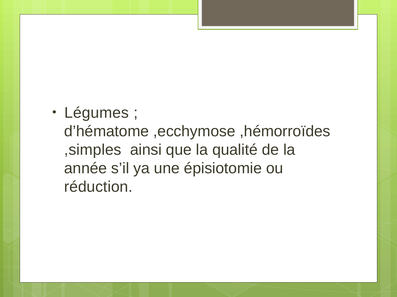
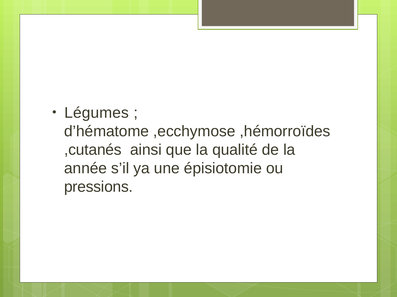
,simples: ,simples -> ,cutanés (93, 150)
réduction: réduction -> pressions (98, 187)
